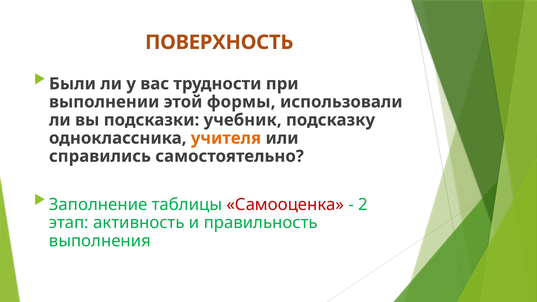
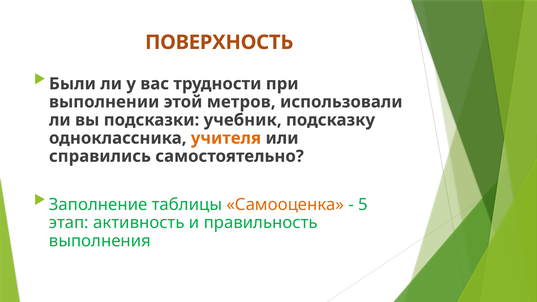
формы: формы -> метров (241, 102)
Самооценка colour: red -> orange (285, 205)
2: 2 -> 5 (363, 205)
